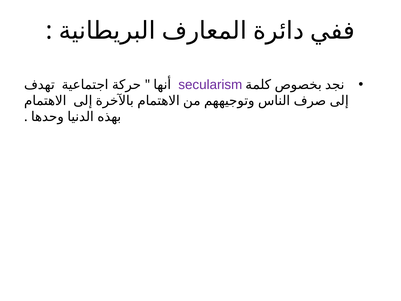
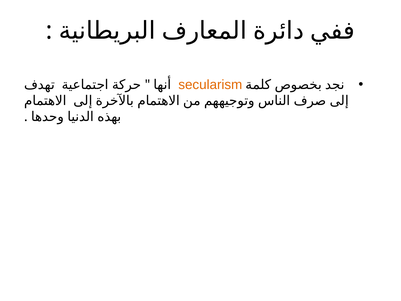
secularism colour: purple -> orange (210, 85)
